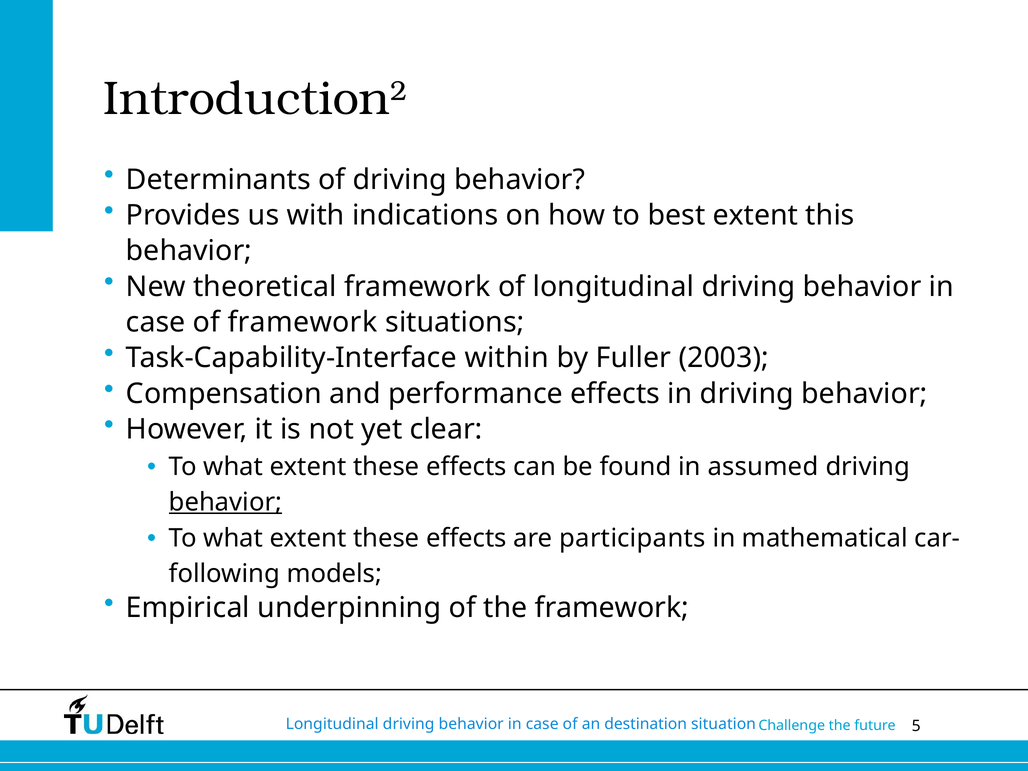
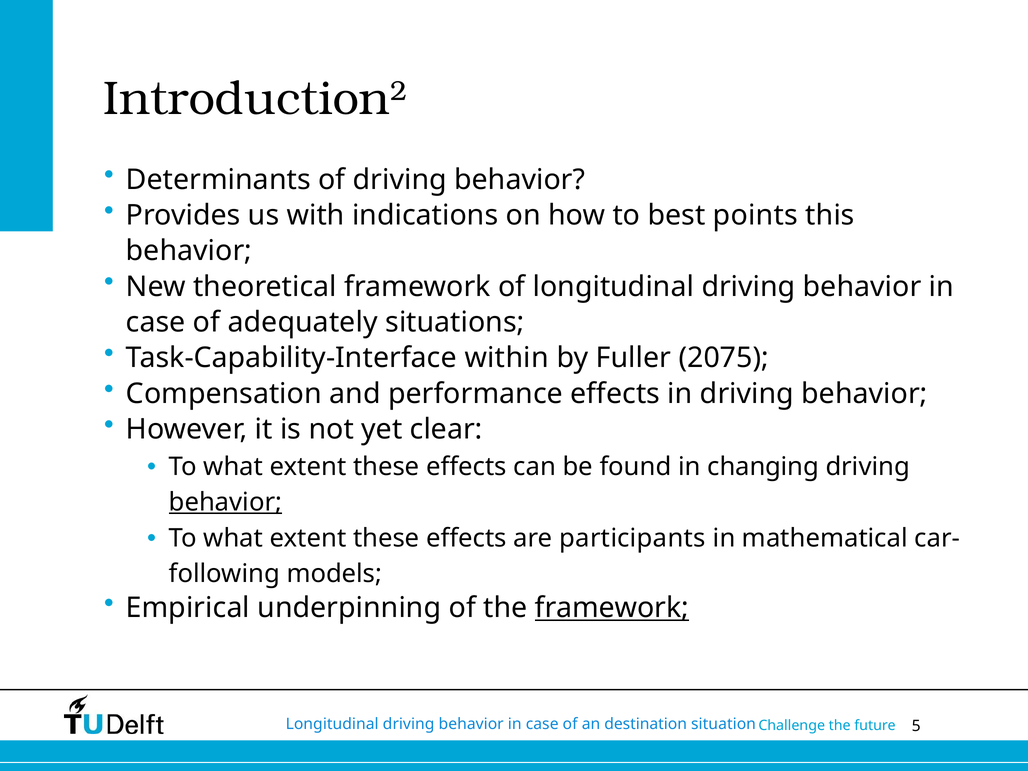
best extent: extent -> points (755, 215)
of framework: framework -> adequately (303, 322)
2003: 2003 -> 2075 (724, 358)
assumed: assumed -> changing (763, 467)
framework underline: none -> present (612, 608)
